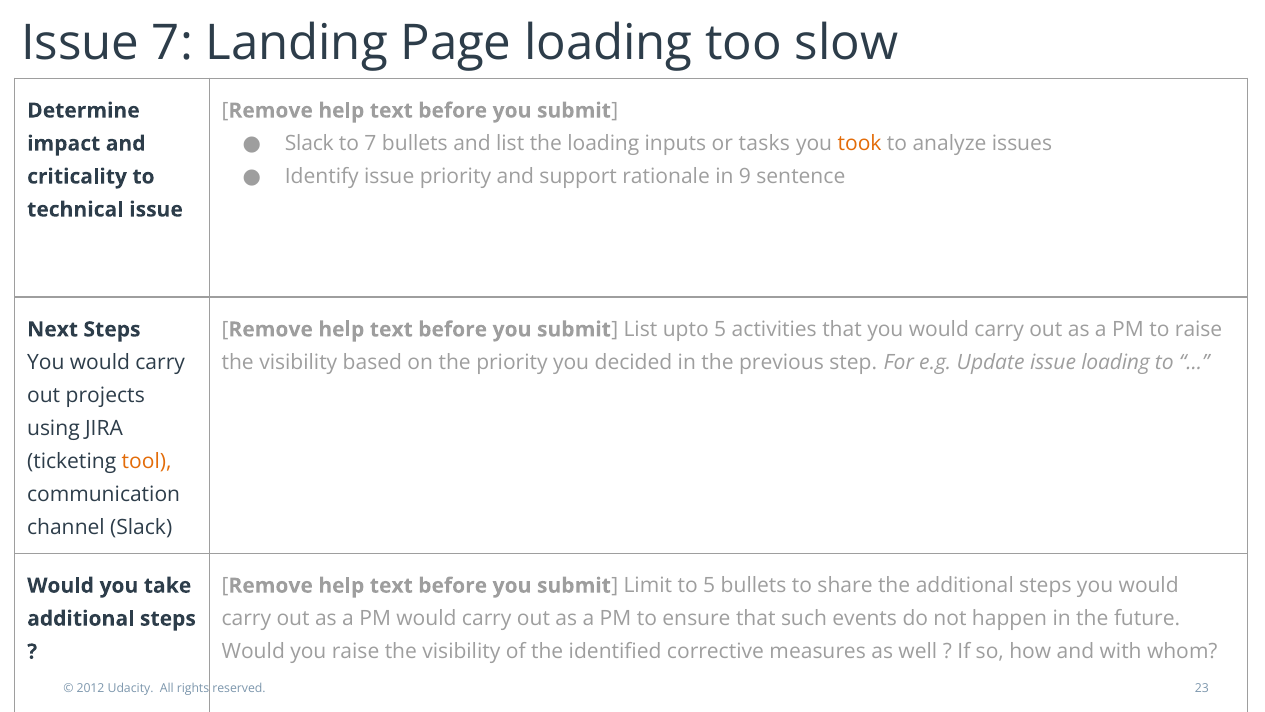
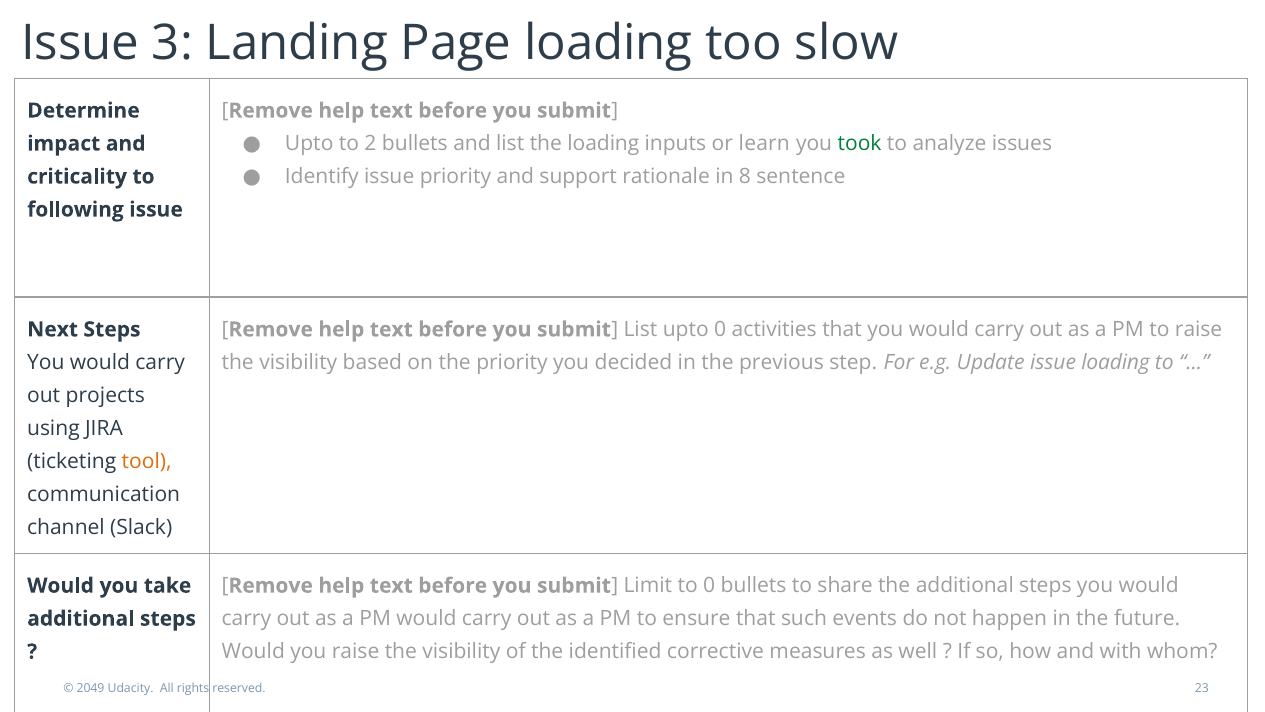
Issue 7: 7 -> 3 (172, 44)
Slack: Slack -> Upto (309, 144)
to 7: 7 -> 2 (370, 144)
tasks: tasks -> learn (764, 144)
took colour: orange -> green (860, 144)
9: 9 -> 8 (745, 176)
technical: technical -> following (75, 209)
upto 5: 5 -> 0 (720, 329)
to 5: 5 -> 0 (709, 585)
2012: 2012 -> 2049 (91, 688)
